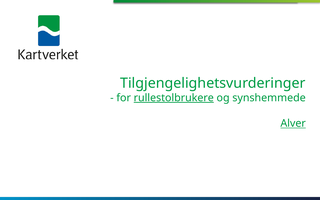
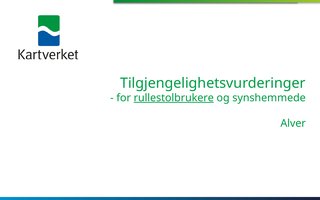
Alver underline: present -> none (293, 123)
